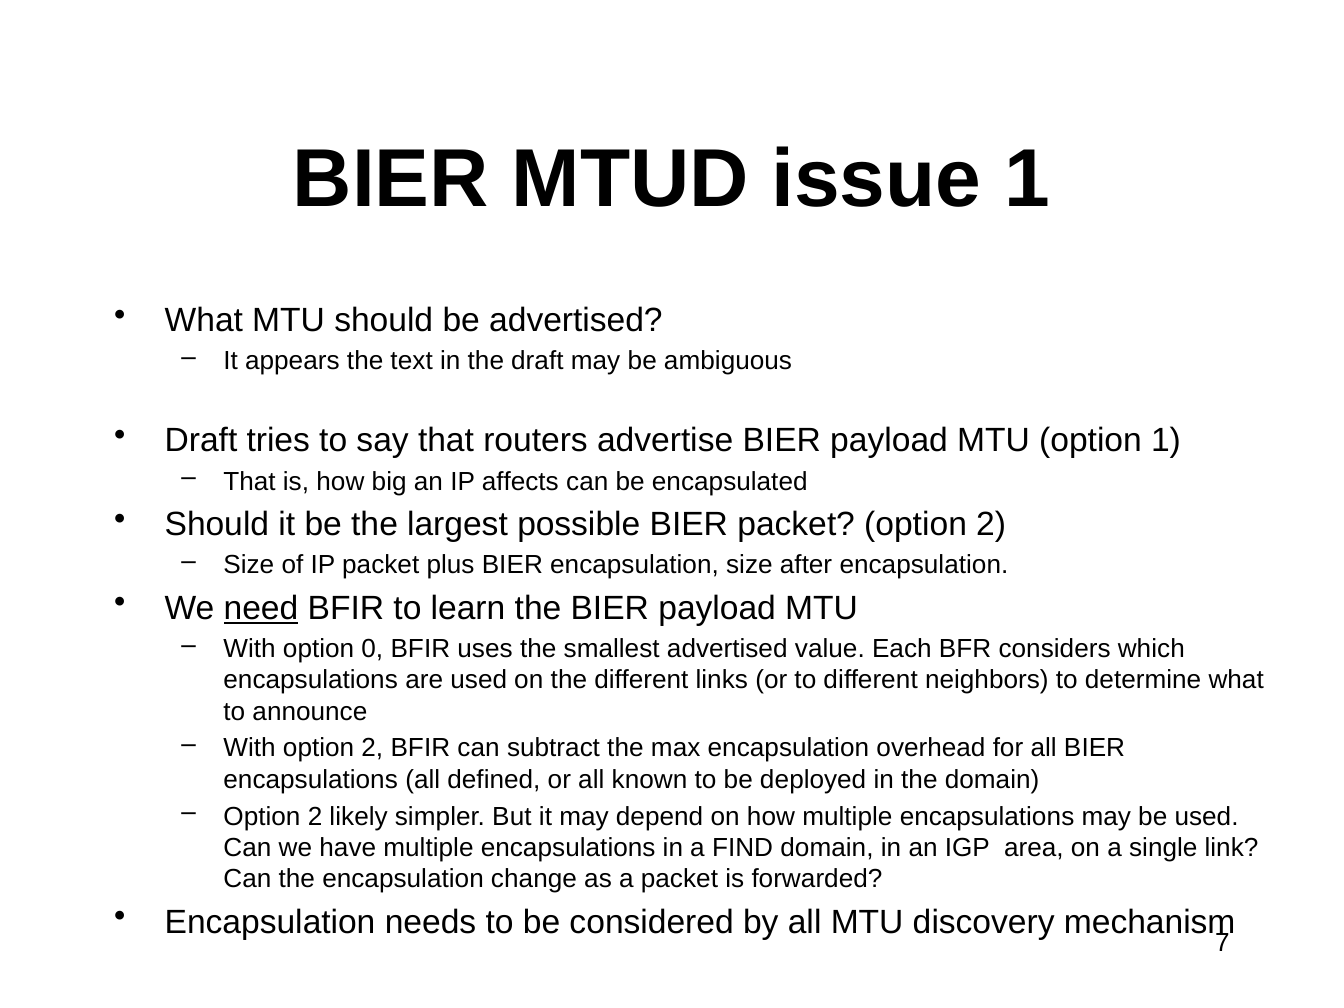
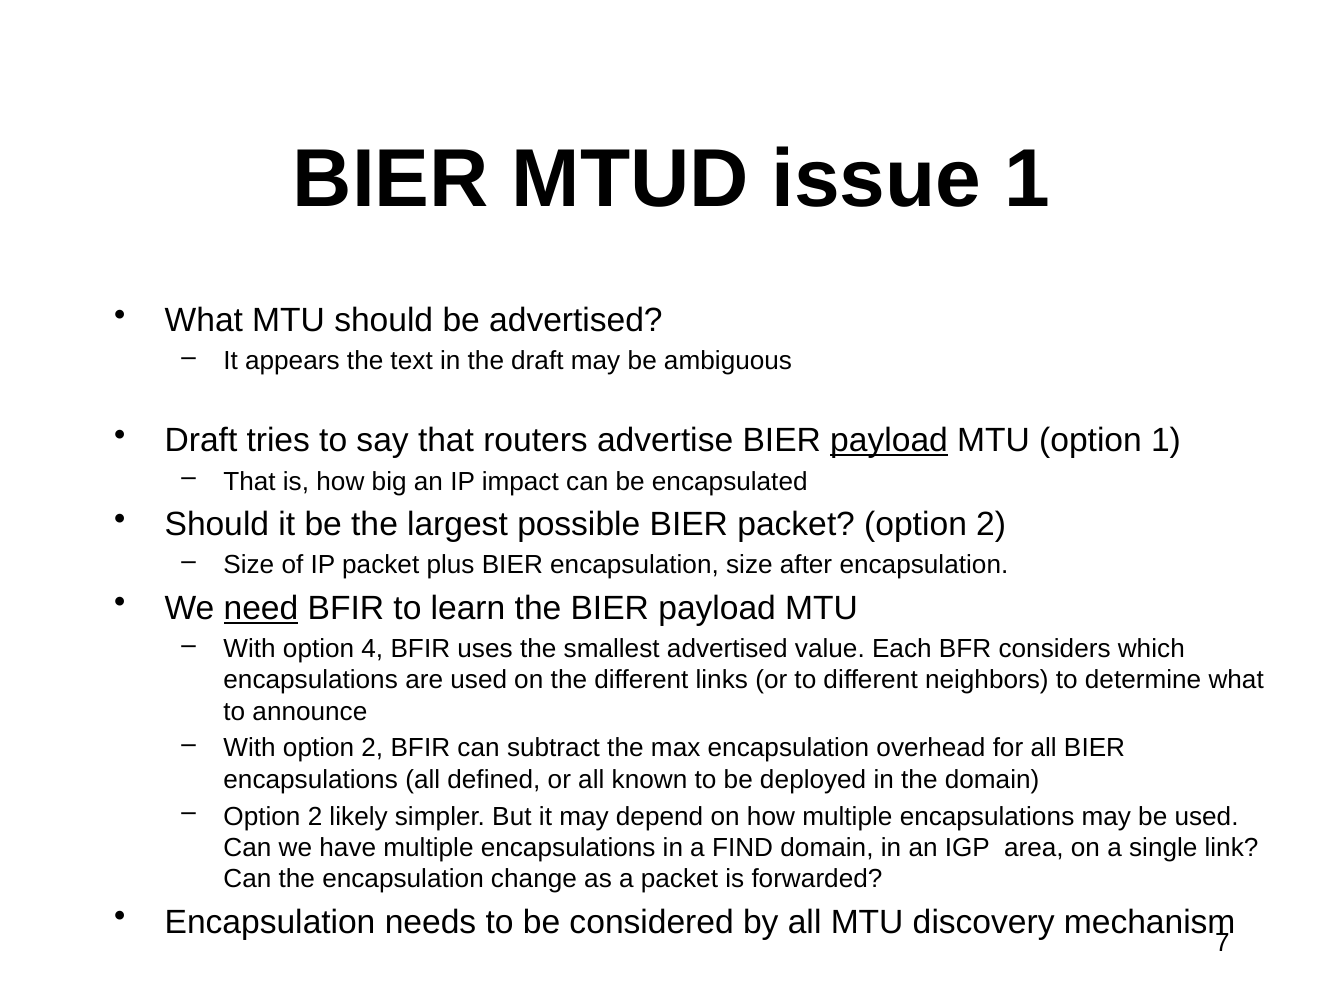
payload underline: none -> present (889, 441)
affects: affects -> impact (520, 481)
0: 0 -> 4 (372, 649)
